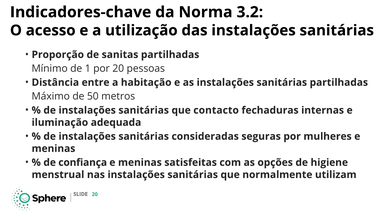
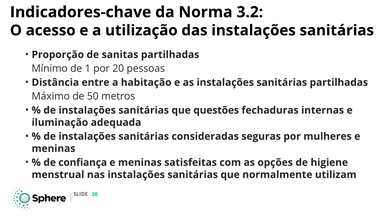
contacto: contacto -> questões (216, 110)
